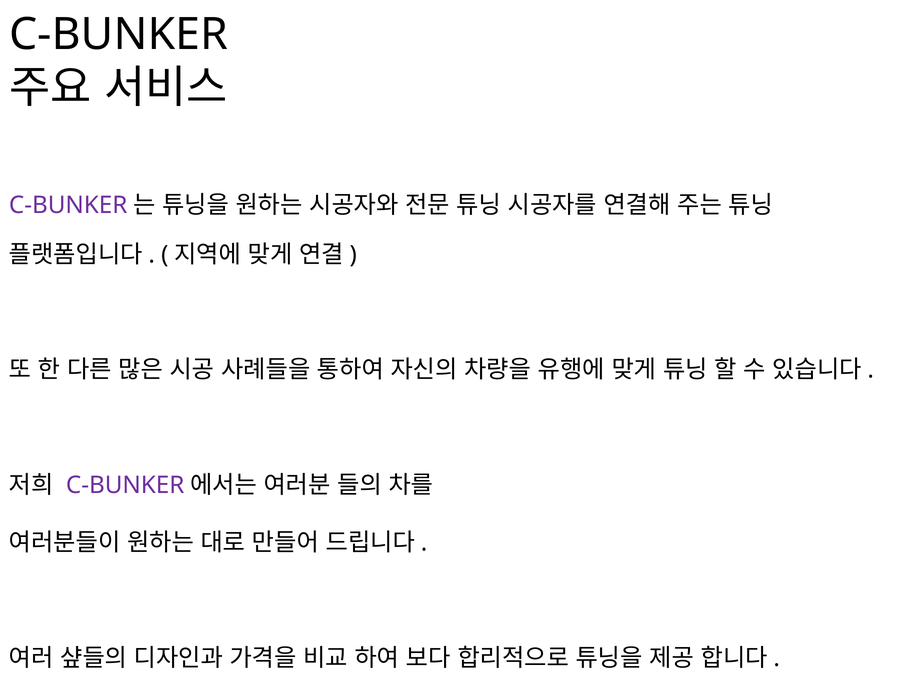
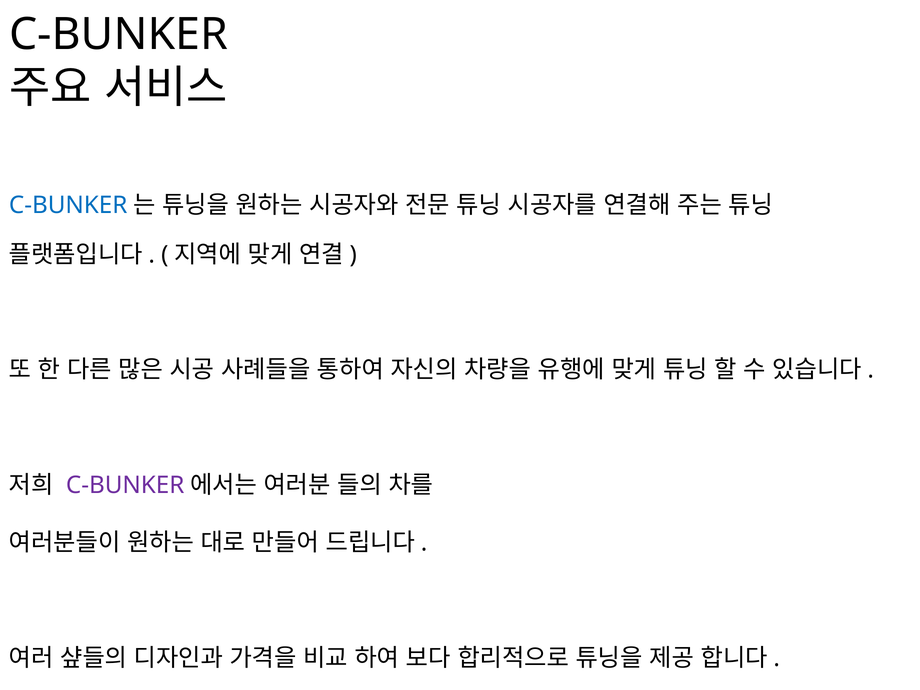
C-BUNKER colour: purple -> blue (68, 205)
